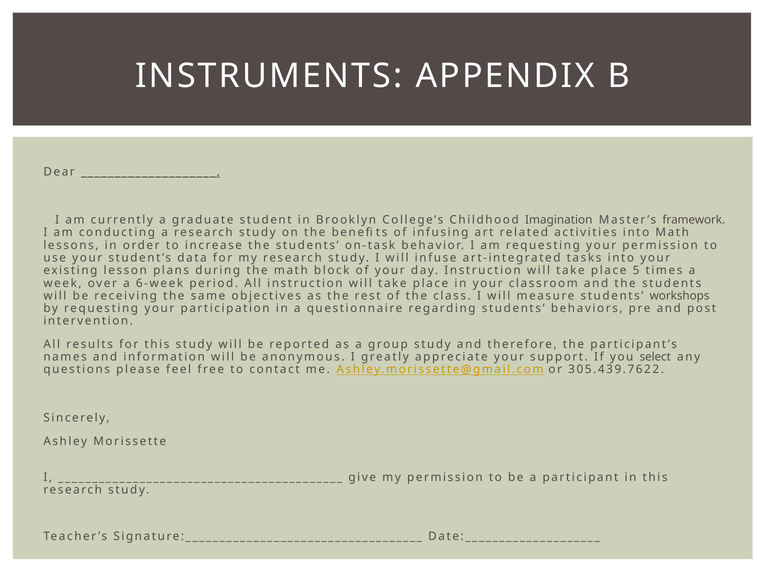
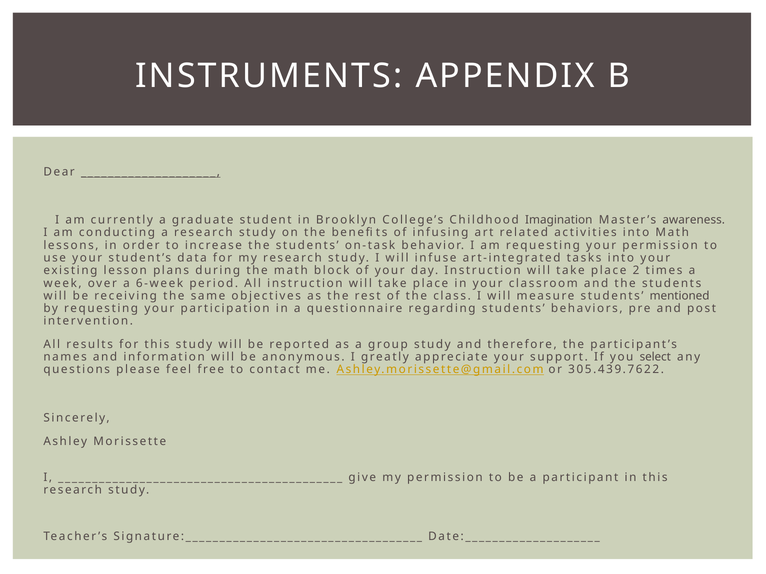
framework: framework -> awareness (694, 220)
5: 5 -> 2 (636, 271)
workshops: workshops -> mentioned (680, 296)
